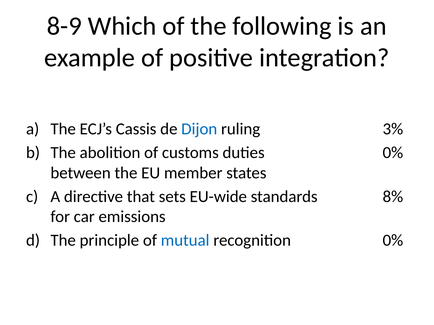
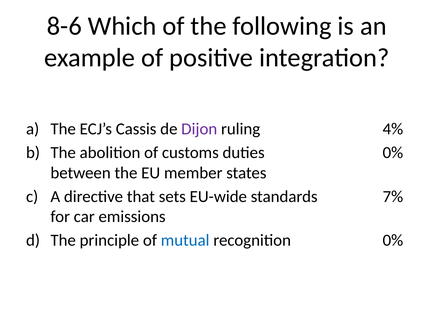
8-9: 8-9 -> 8-6 (64, 26)
Dijon colour: blue -> purple (199, 129)
3%: 3% -> 4% (393, 129)
8%: 8% -> 7% (393, 197)
